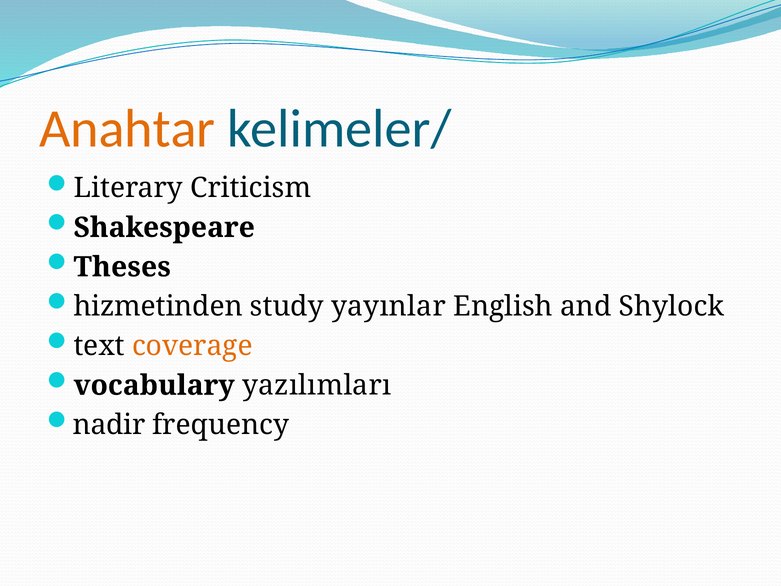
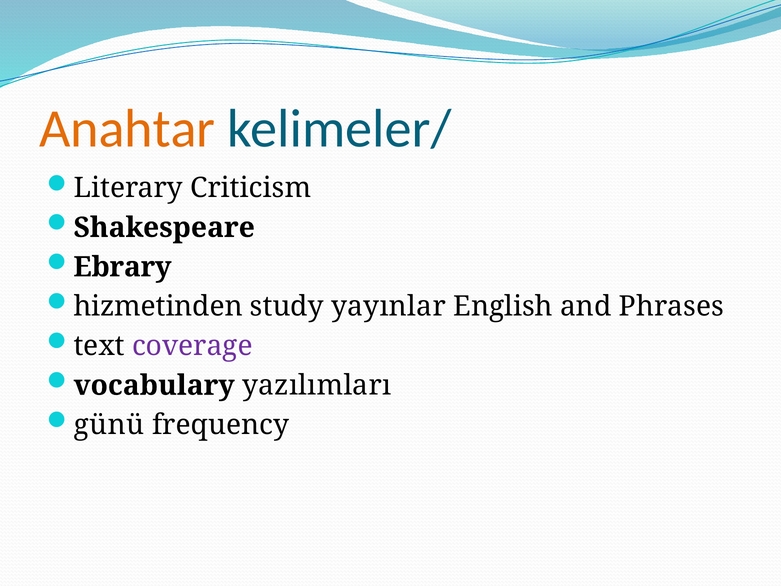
Theses: Theses -> Ebrary (122, 267)
Shylock: Shylock -> Phrases (672, 306)
coverage colour: orange -> purple (192, 346)
nadir: nadir -> günü (109, 425)
